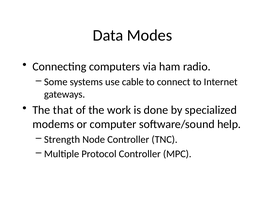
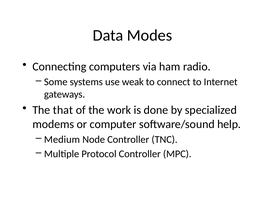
cable: cable -> weak (133, 82)
Strength: Strength -> Medium (62, 139)
